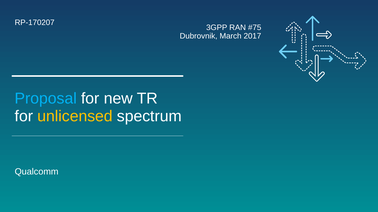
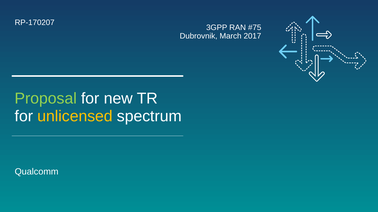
Proposal colour: light blue -> light green (46, 99)
